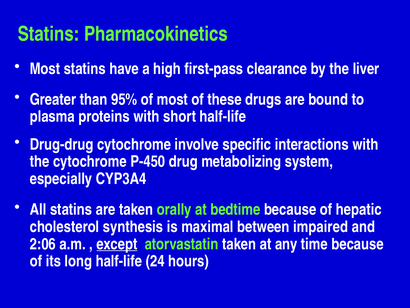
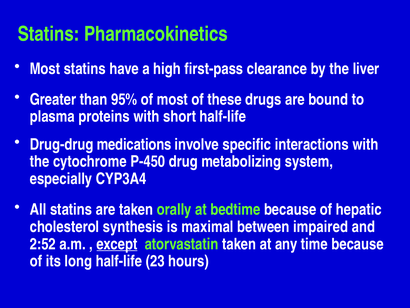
Drug-drug cytochrome: cytochrome -> medications (134, 144)
2:06: 2:06 -> 2:52 (43, 244)
24: 24 -> 23 (155, 261)
